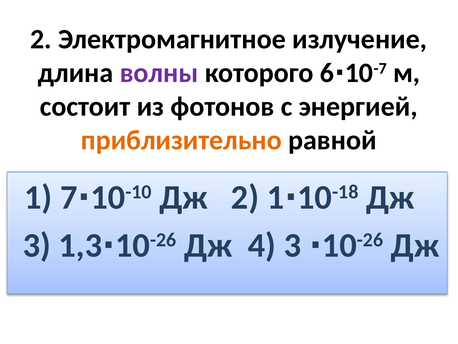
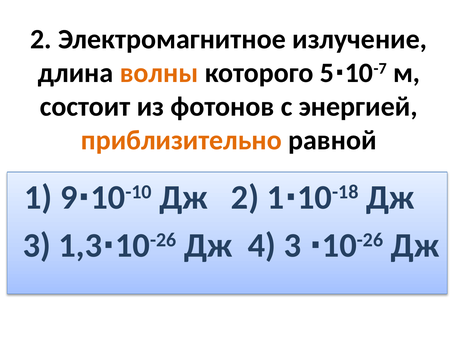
волны colour: purple -> orange (159, 73)
6: 6 -> 5 (327, 73)
7: 7 -> 9 (69, 197)
